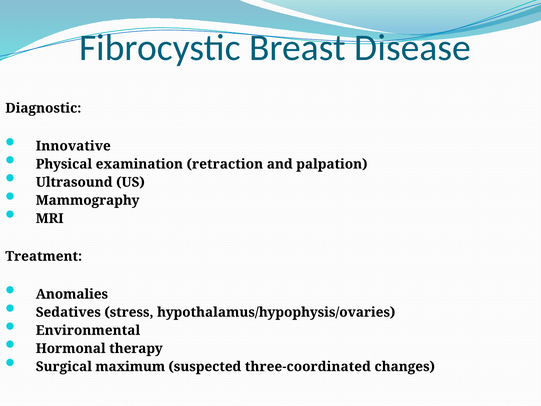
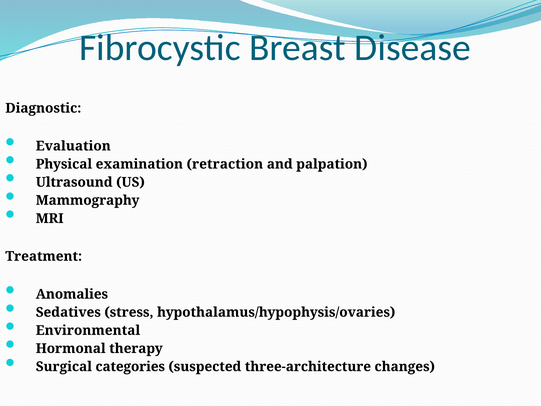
Innovative: Innovative -> Evaluation (73, 146)
maximum: maximum -> categories (130, 366)
three-coordinated: three-coordinated -> three-architecture (308, 366)
